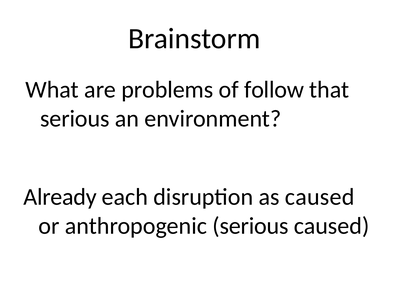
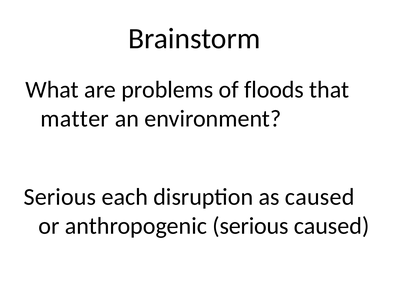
follow: follow -> floods (274, 90)
serious: serious -> matter (75, 118)
Already: Already -> Serious (60, 197)
